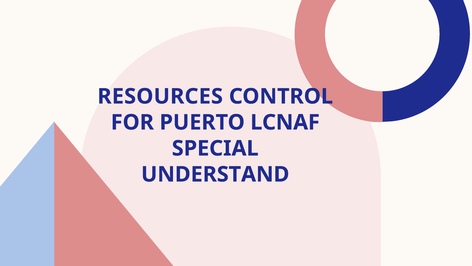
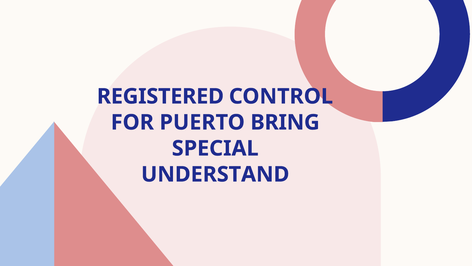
RESOURCES: RESOURCES -> REGISTERED (160, 96)
LCNAF: LCNAF -> BRING (285, 122)
